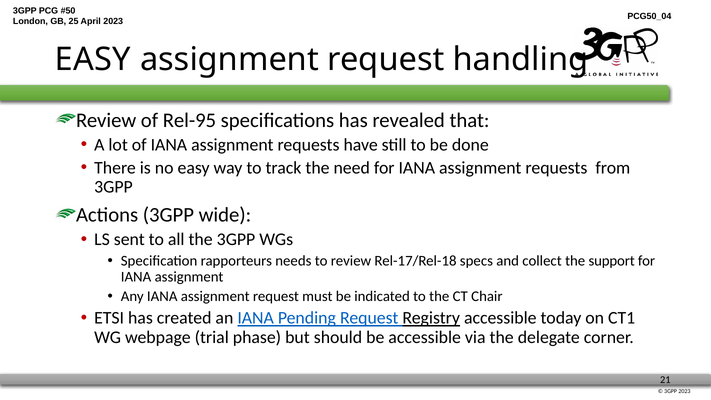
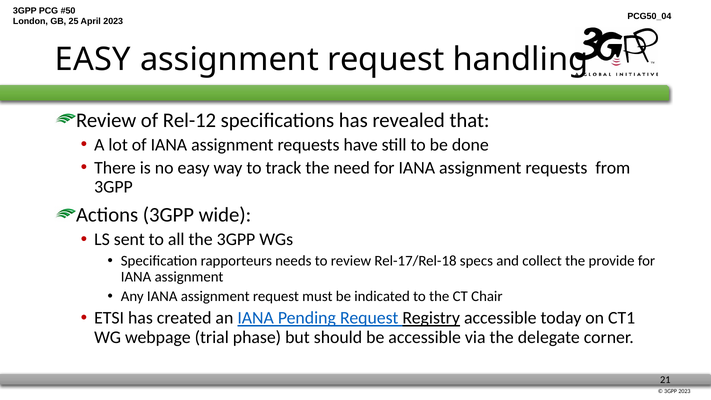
Rel-95: Rel-95 -> Rel-12 (189, 120)
support: support -> provide (612, 261)
